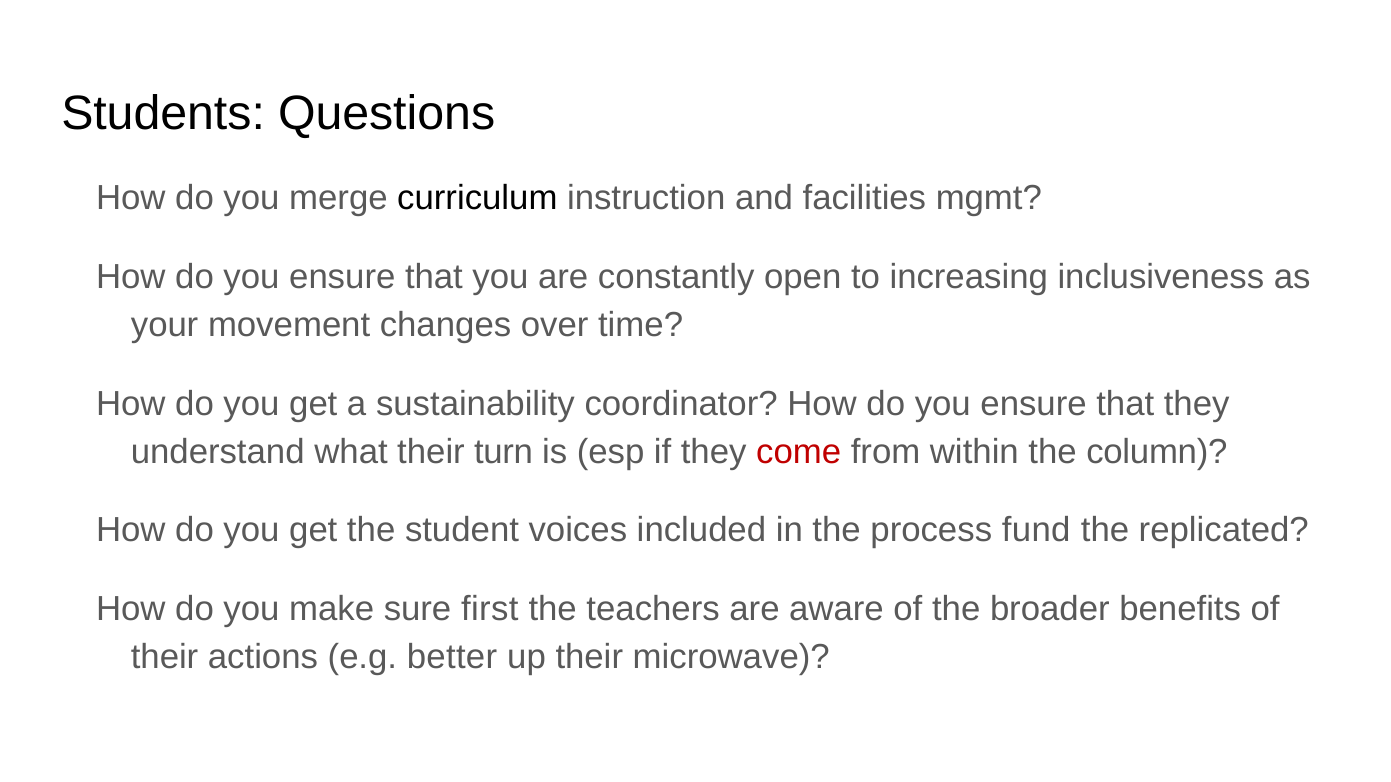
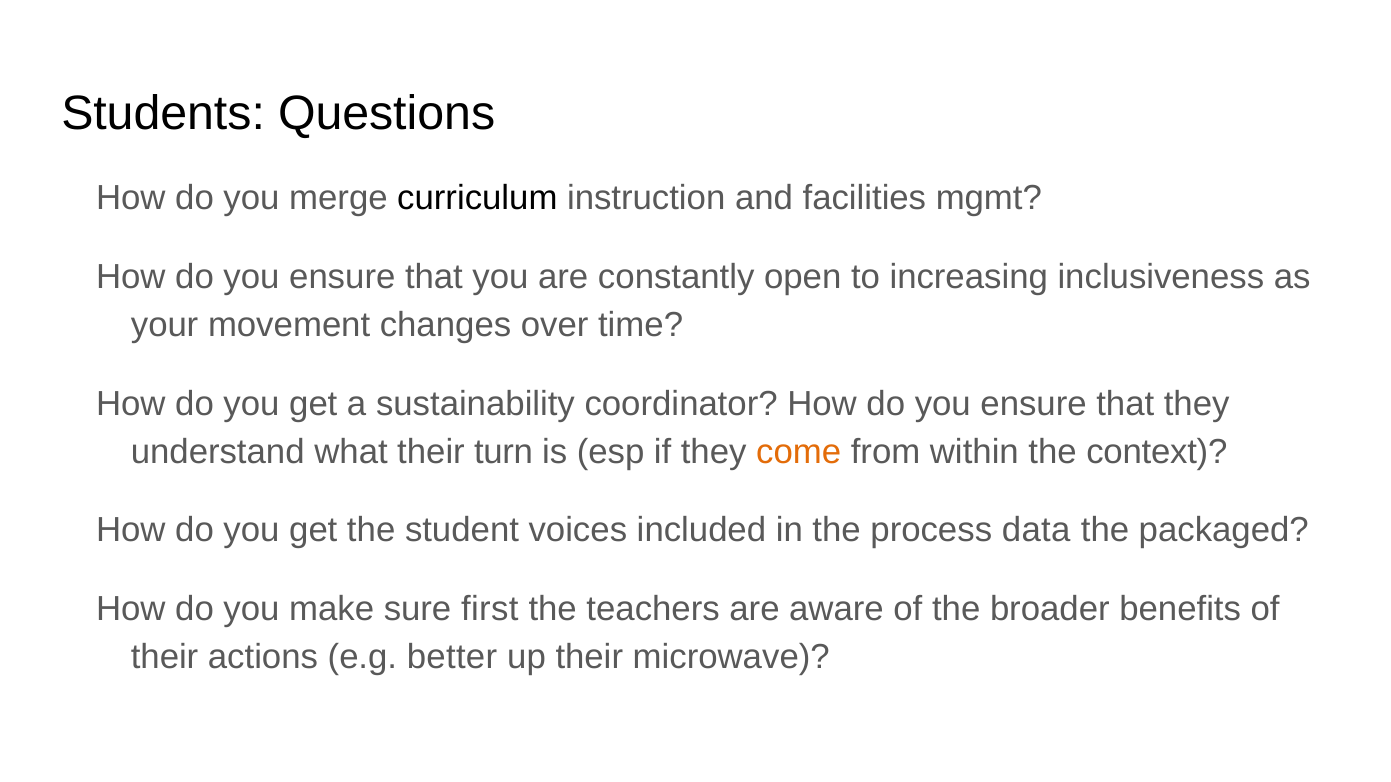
come colour: red -> orange (799, 452)
column: column -> context (1157, 452)
fund: fund -> data (1036, 531)
replicated: replicated -> packaged (1224, 531)
